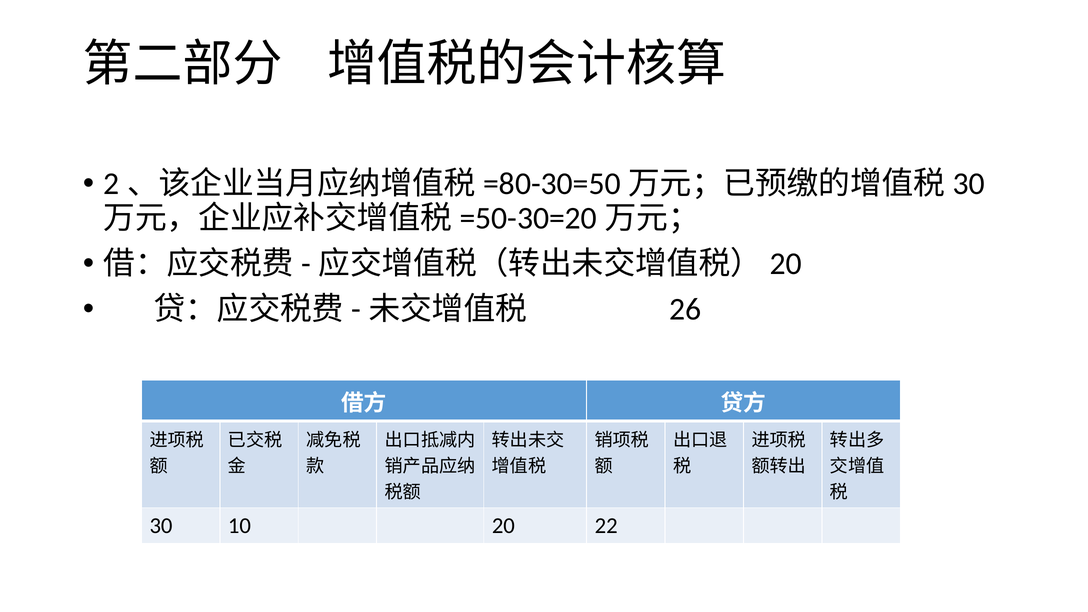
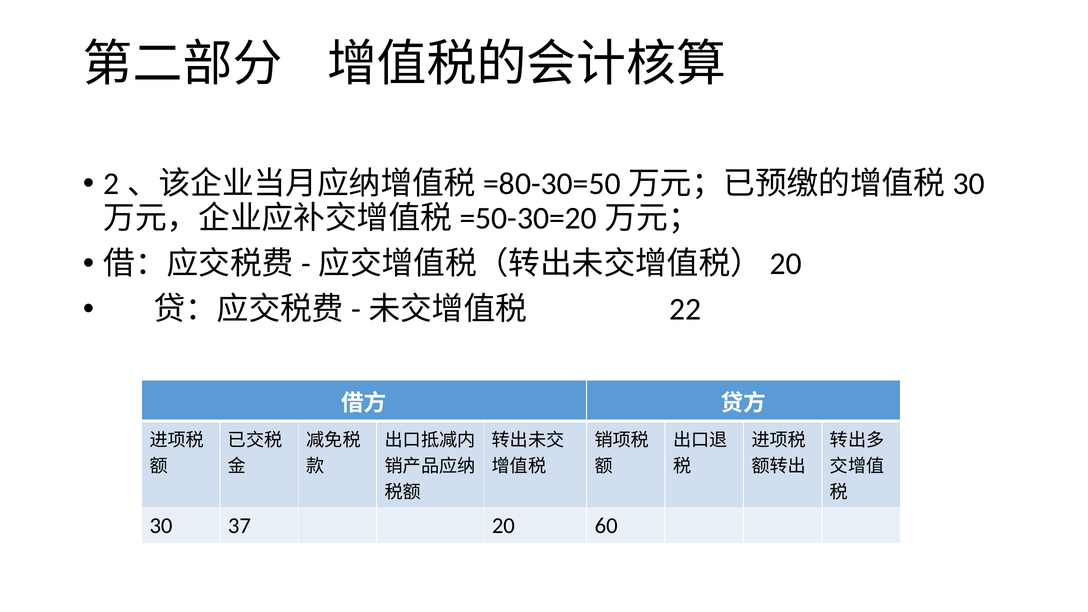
26: 26 -> 22 (685, 309)
10: 10 -> 37 (239, 526)
22: 22 -> 60 (606, 526)
